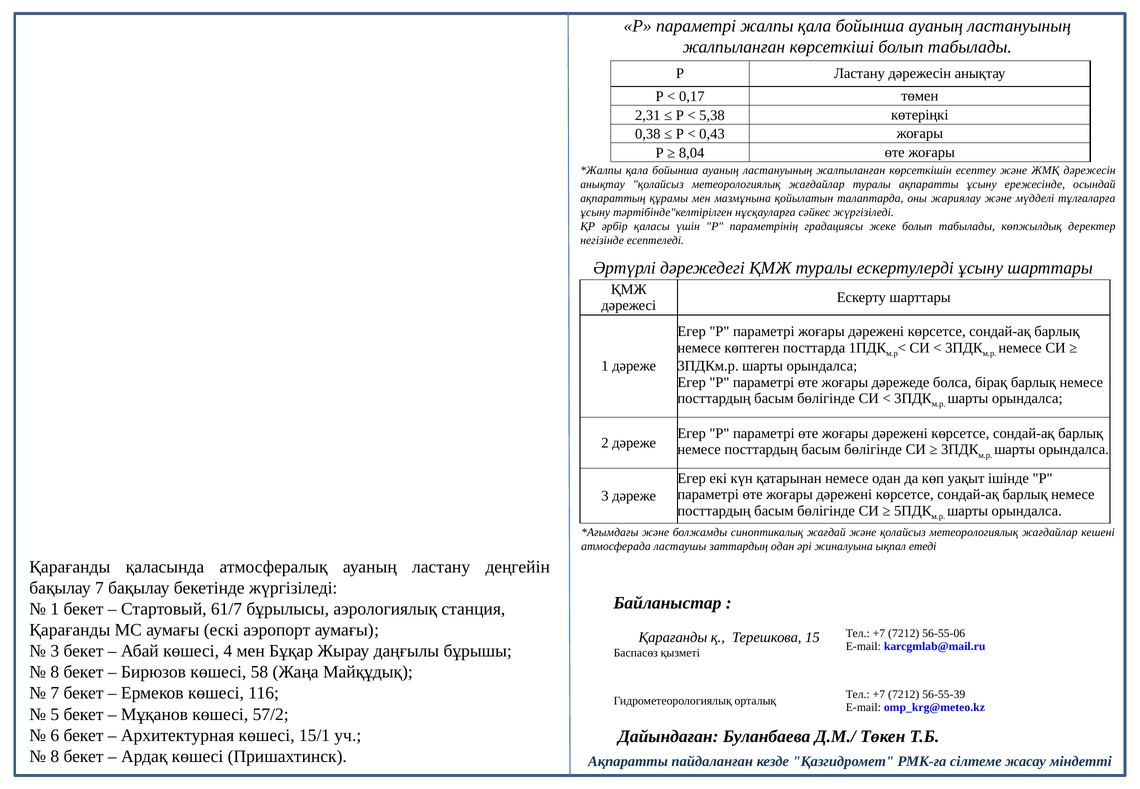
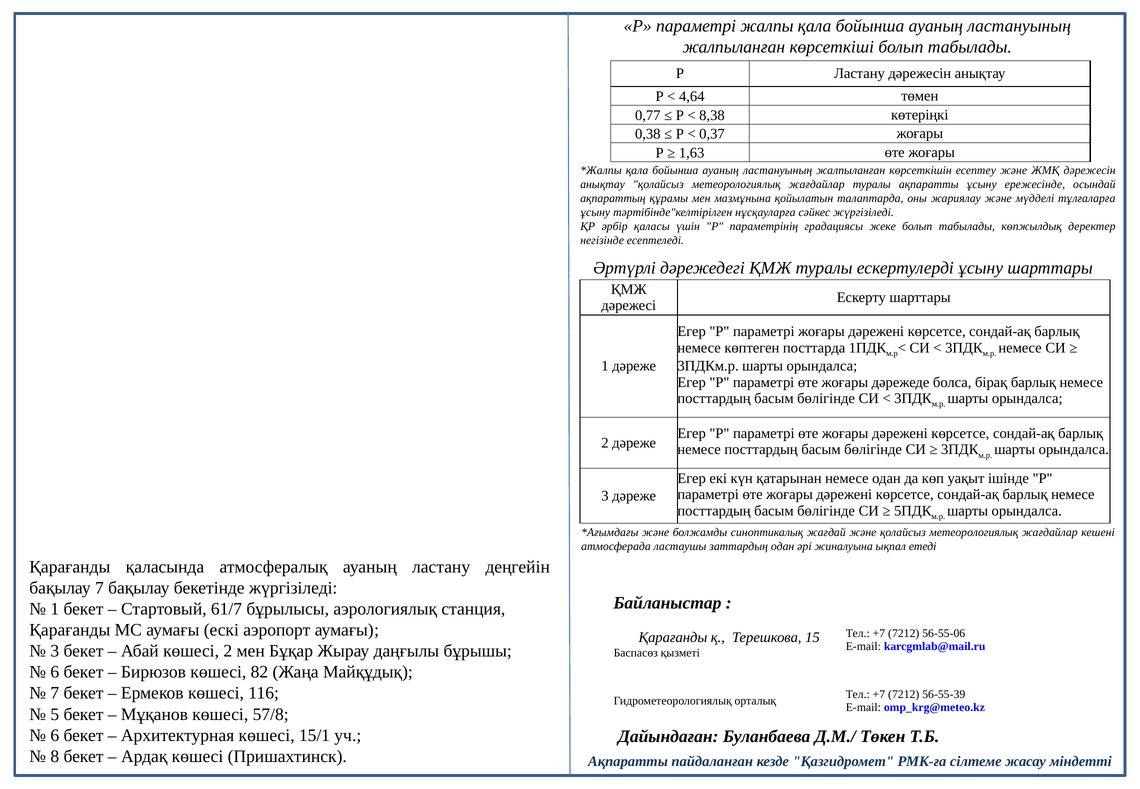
0,17: 0,17 -> 4,64 (692, 97)
2,31: 2,31 -> 0,77 (648, 115)
5,38: 5,38 -> 8,38 (712, 115)
0,43: 0,43 -> 0,37 (712, 134)
8,04: 8,04 -> 1,63 (692, 153)
көшесі 4: 4 -> 2 (228, 651)
8: 8 -> 6 (55, 672)
58: 58 -> 82 (259, 672)
57/2: 57/2 -> 57/8 (271, 714)
